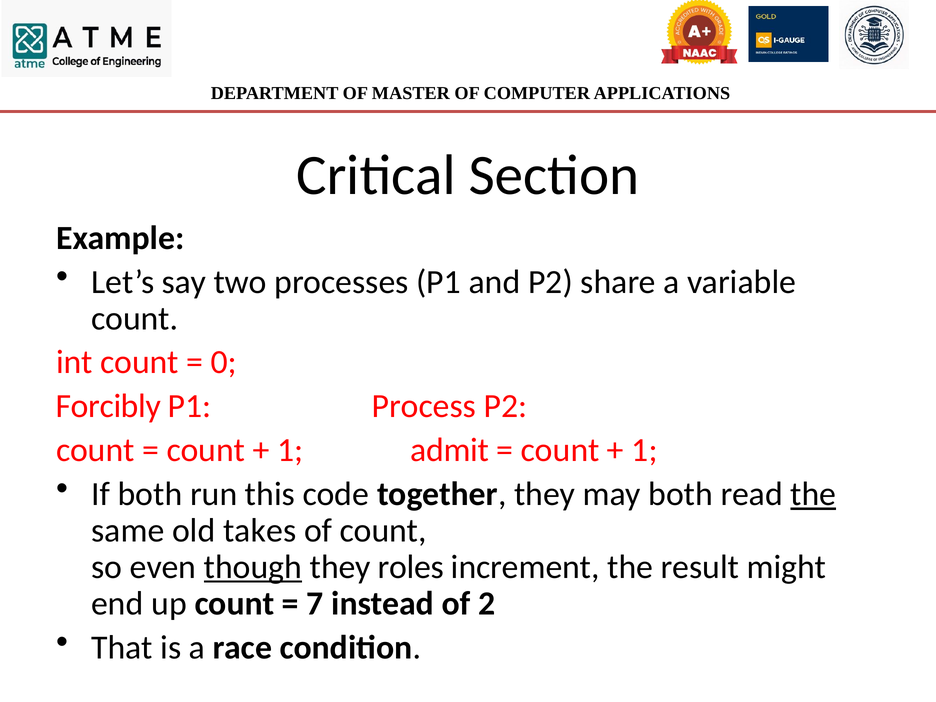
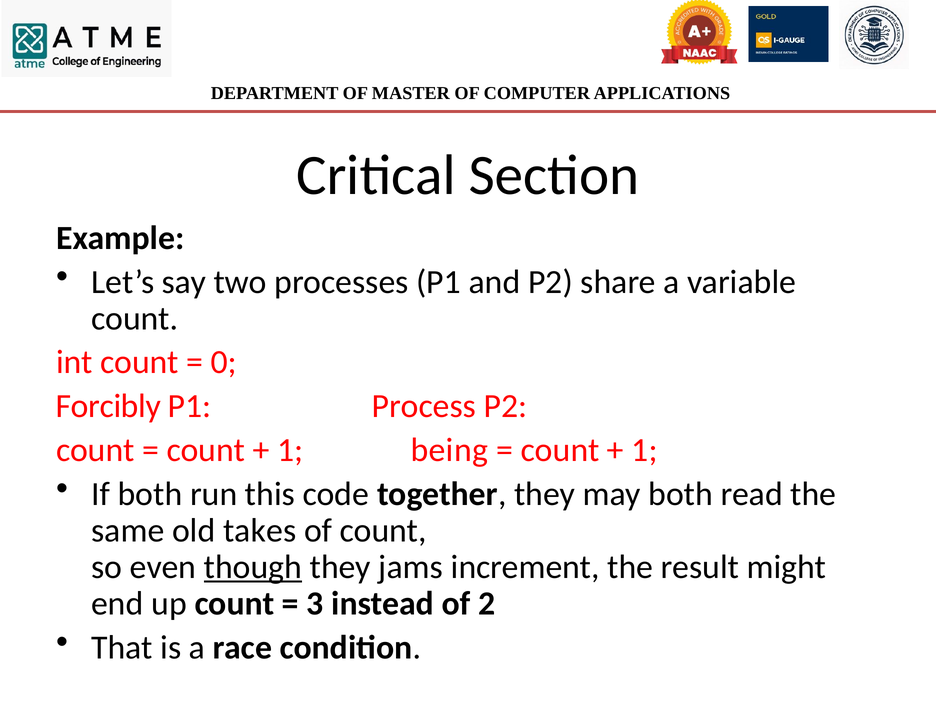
admit: admit -> being (449, 450)
the underline: present -> none (813, 494)
roles: roles -> jams (411, 567)
7: 7 -> 3 (315, 604)
